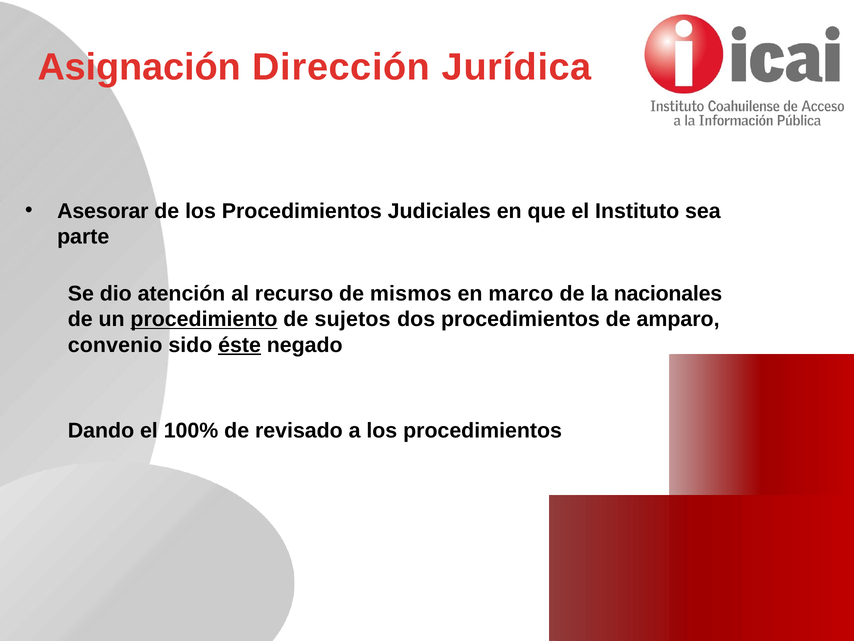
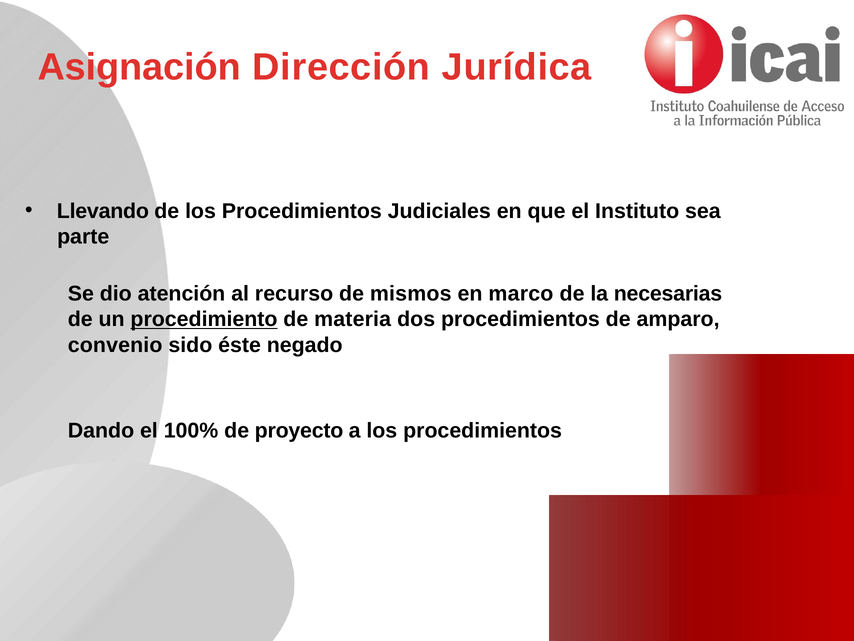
Asesorar: Asesorar -> Llevando (103, 211)
nacionales: nacionales -> necesarias (668, 294)
sujetos: sujetos -> materia (353, 319)
éste underline: present -> none (240, 345)
revisado: revisado -> proyecto (299, 430)
